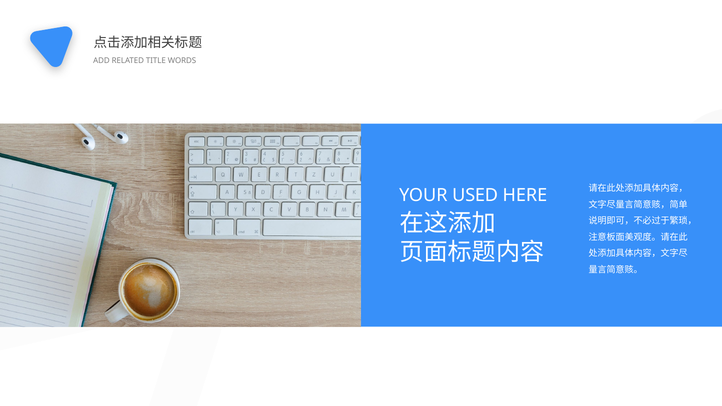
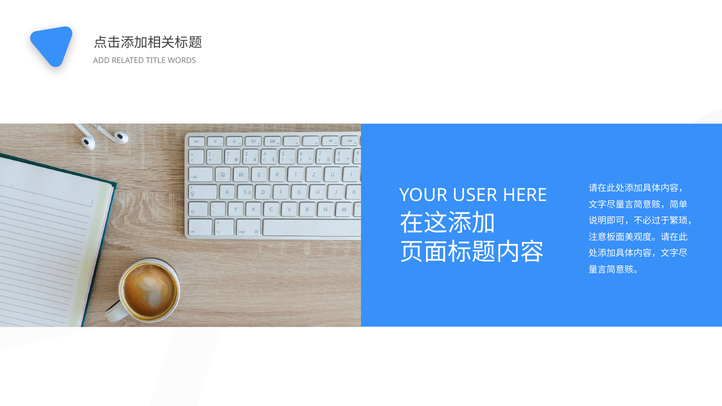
USED: USED -> USER (475, 196)
